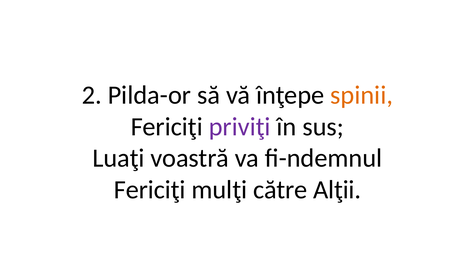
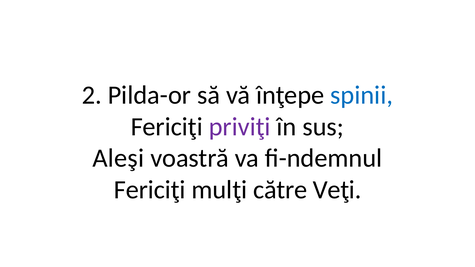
spinii colour: orange -> blue (362, 95)
Luaţi: Luaţi -> Aleşi (118, 158)
Alţii: Alţii -> Veţi (337, 190)
